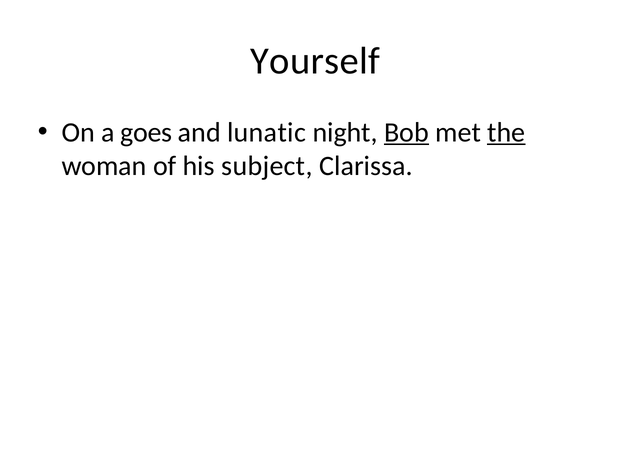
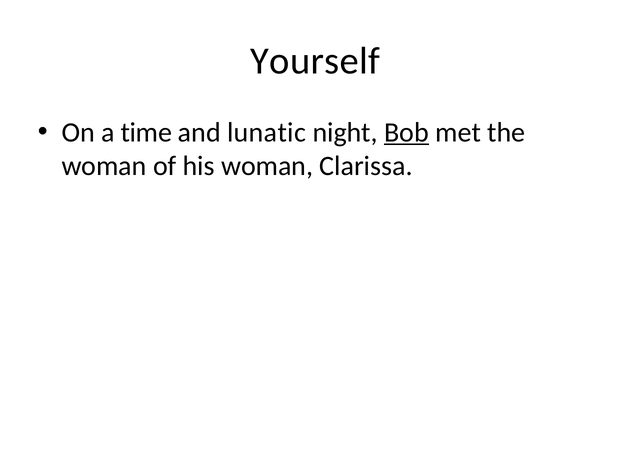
goes: goes -> time (146, 132)
the underline: present -> none (506, 132)
his subject: subject -> woman (267, 166)
